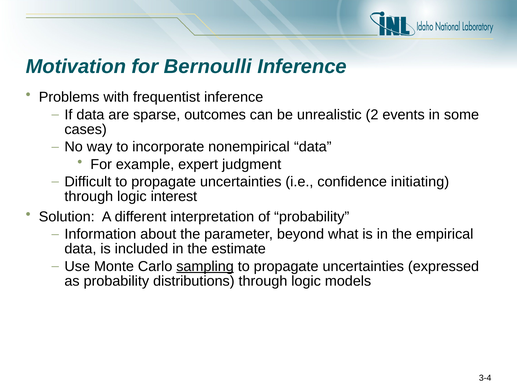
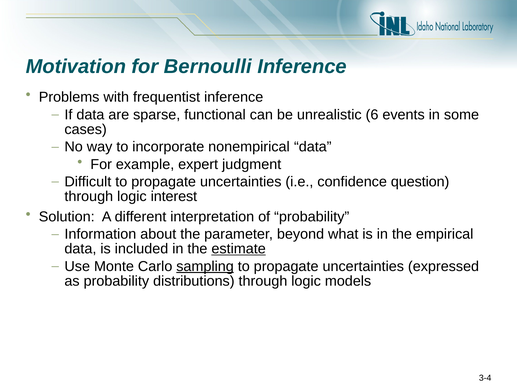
outcomes: outcomes -> functional (215, 115)
2: 2 -> 6 (372, 115)
initiating: initiating -> question (420, 182)
estimate underline: none -> present (239, 249)
